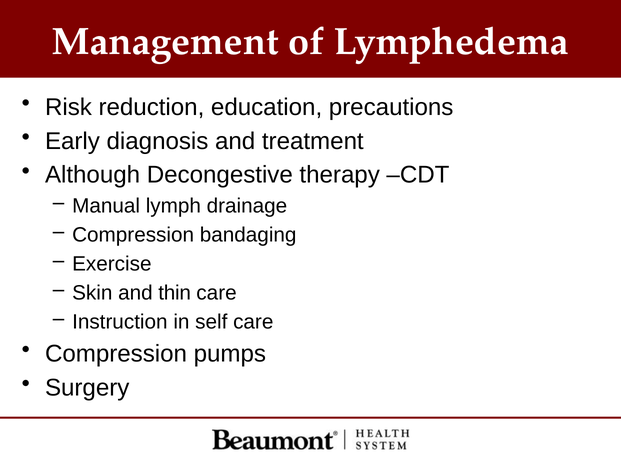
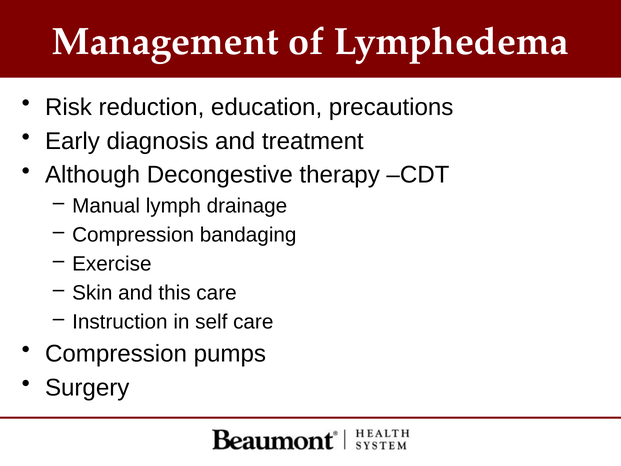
thin: thin -> this (175, 293)
